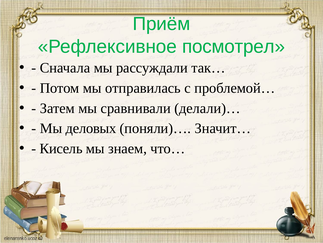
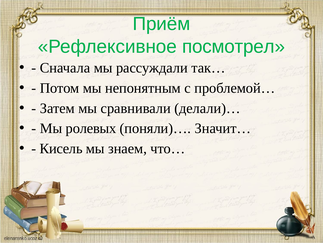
отправилась: отправилась -> непонятным (143, 88)
деловых: деловых -> ролевых (91, 128)
